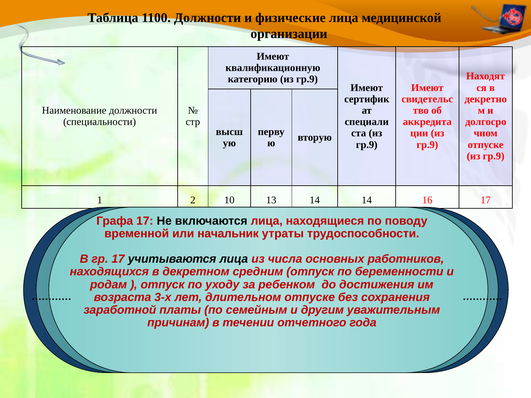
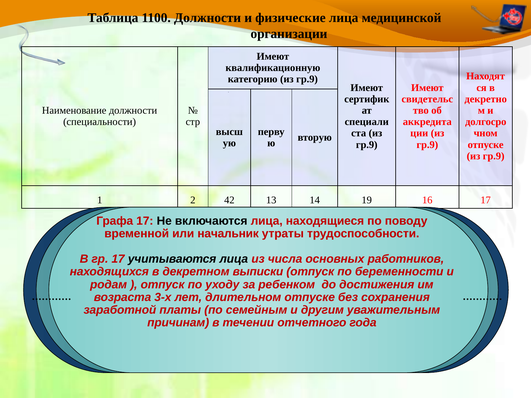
10: 10 -> 42 (229, 200)
14 14: 14 -> 19 (367, 200)
средним: средним -> выписки (258, 272)
